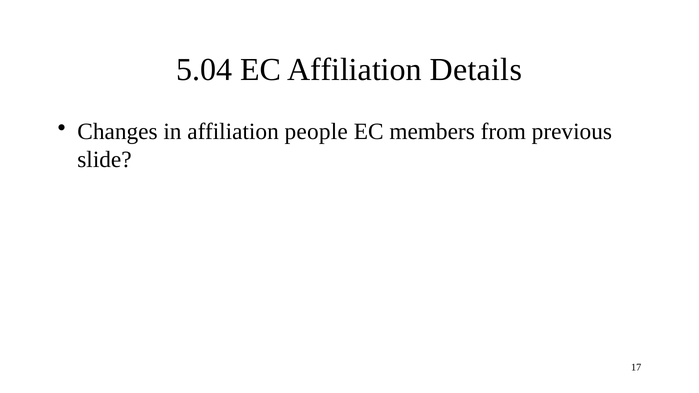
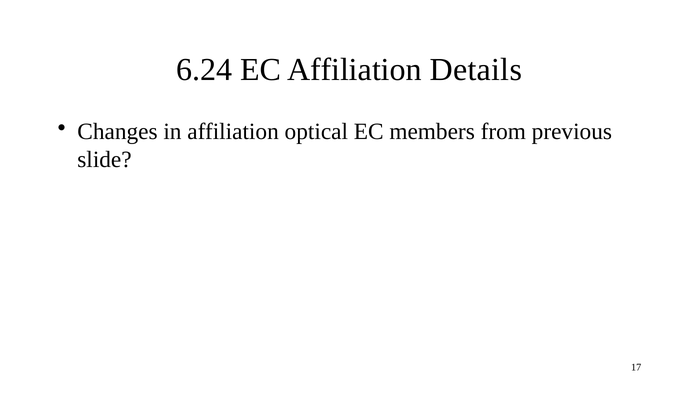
5.04: 5.04 -> 6.24 (204, 70)
people: people -> optical (316, 132)
